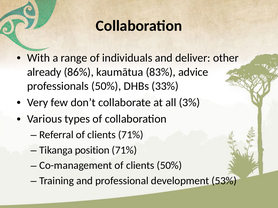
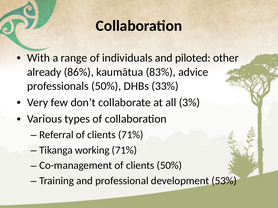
deliver: deliver -> piloted (193, 58)
position: position -> working (92, 150)
